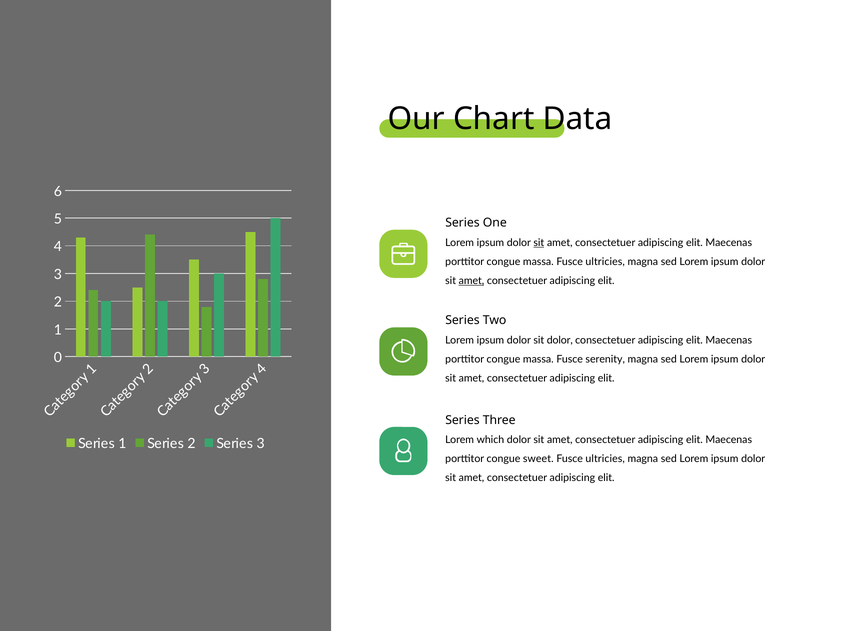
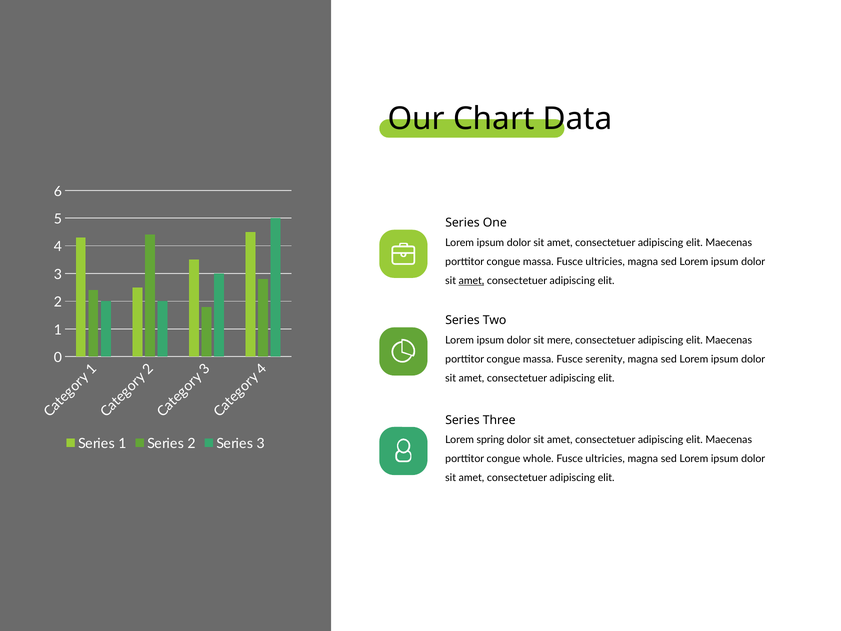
sit underline: present -> none (539, 243)
sit dolor: dolor -> mere (560, 340)
which: which -> spring (490, 440)
sweet: sweet -> whole (538, 459)
